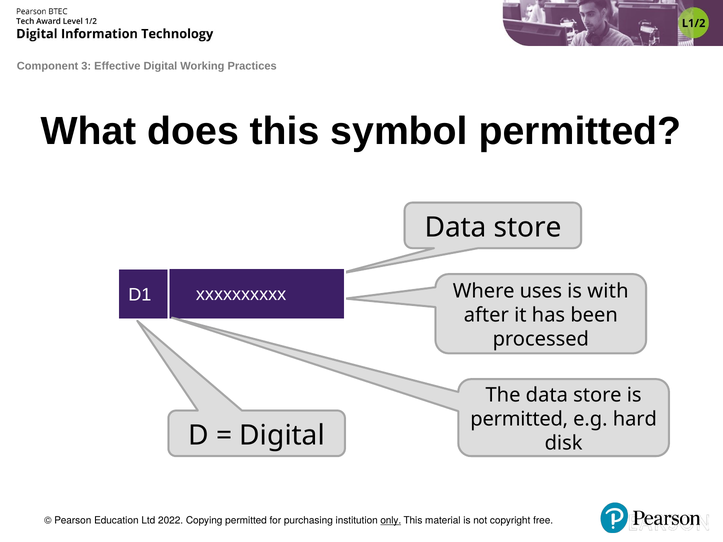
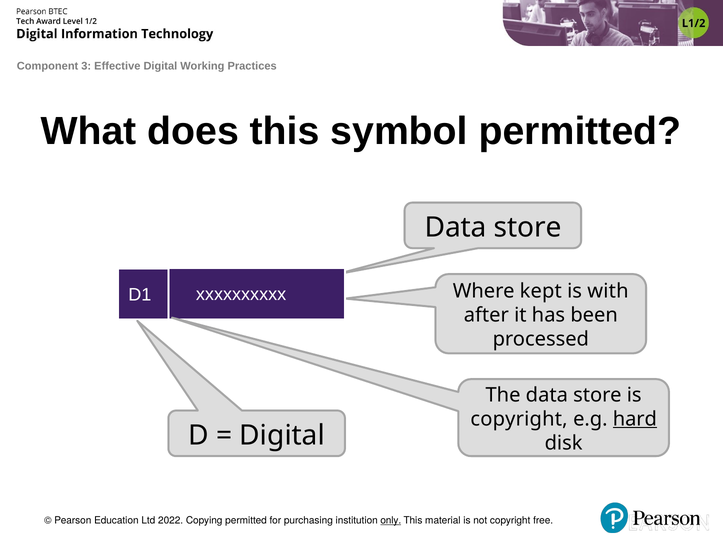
uses: uses -> kept (541, 291)
permitted: permitted -> copyright (519, 419)
hard underline: none -> present (635, 419)
